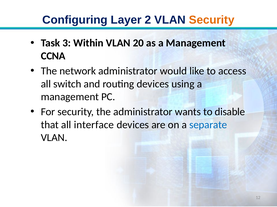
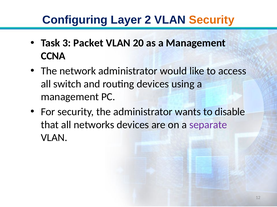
Within: Within -> Packet (88, 43)
interface: interface -> networks (94, 125)
separate colour: blue -> purple (208, 125)
